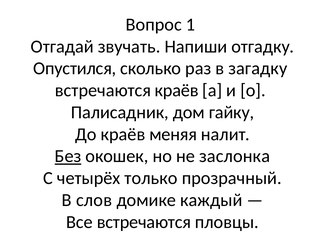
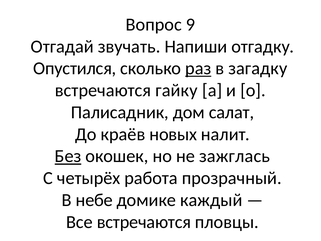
1: 1 -> 9 (191, 24)
раз underline: none -> present (198, 68)
встречаются краёв: краёв -> гайку (176, 90)
гайку: гайку -> салат (232, 112)
меняя: меняя -> новых (173, 134)
заслонка: заслонка -> зажглась (235, 156)
только: только -> работа (151, 178)
слов: слов -> небе (94, 200)
